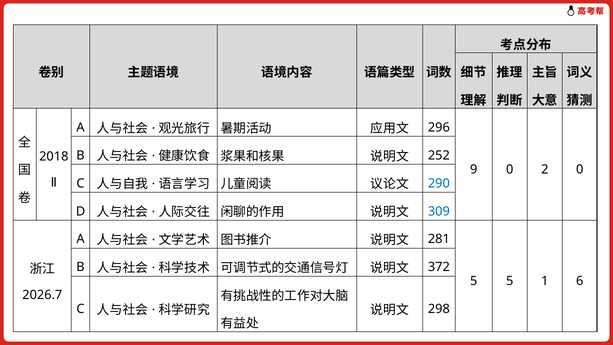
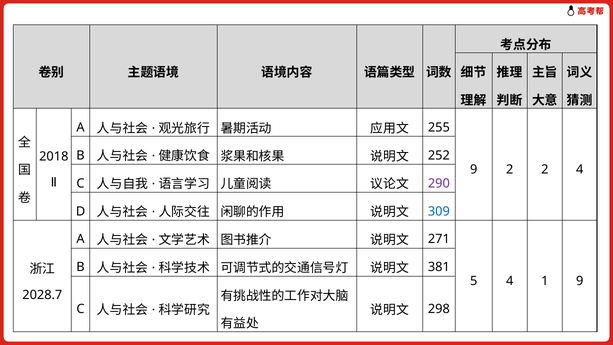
296: 296 -> 255 (439, 127)
9 0: 0 -> 2 (510, 169)
2 0: 0 -> 4 (580, 169)
290 colour: blue -> purple (439, 183)
281: 281 -> 271 (439, 239)
372: 372 -> 381 (439, 267)
5 5: 5 -> 4 (510, 281)
1 6: 6 -> 9 (580, 281)
2026.7: 2026.7 -> 2028.7 (42, 295)
